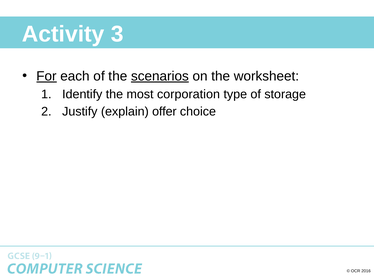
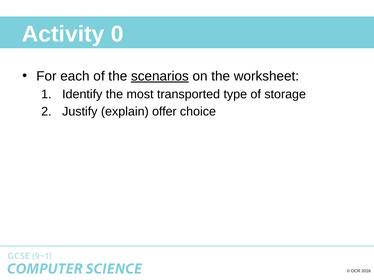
3: 3 -> 0 (117, 34)
For underline: present -> none (47, 76)
corporation: corporation -> transported (189, 94)
